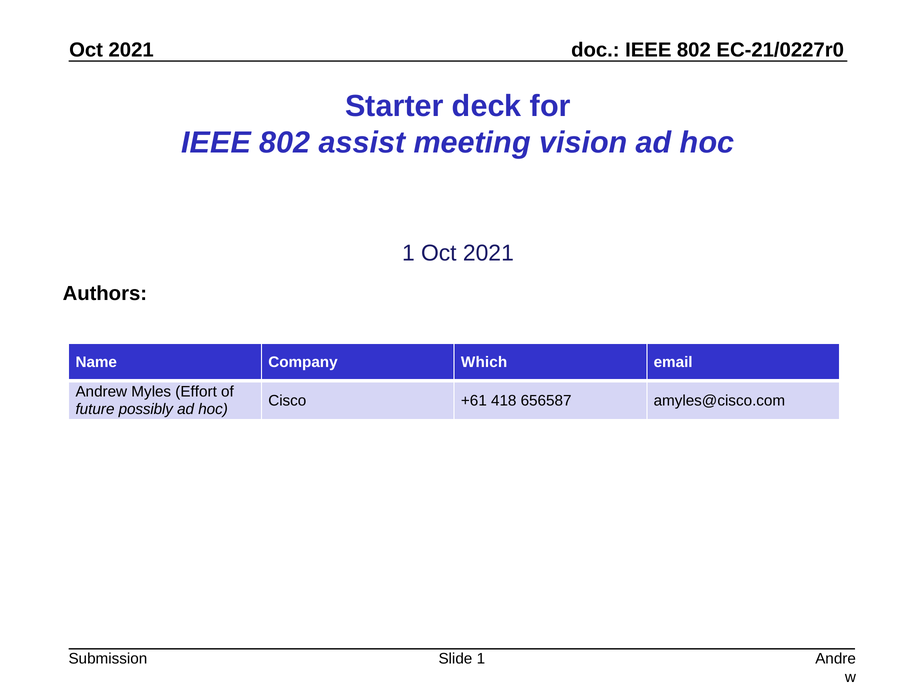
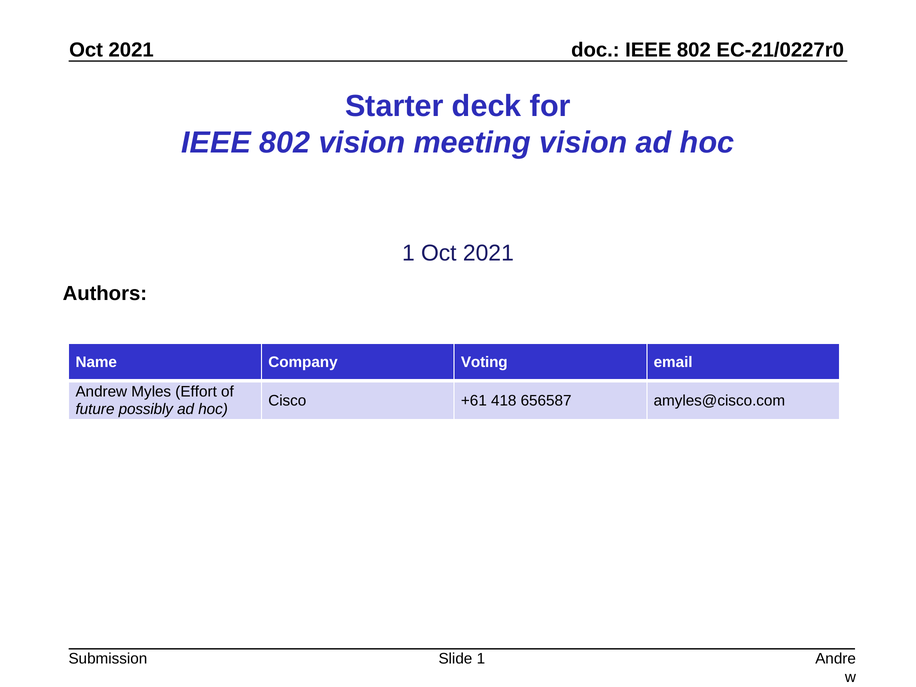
802 assist: assist -> vision (362, 143)
Which: Which -> Voting (484, 362)
